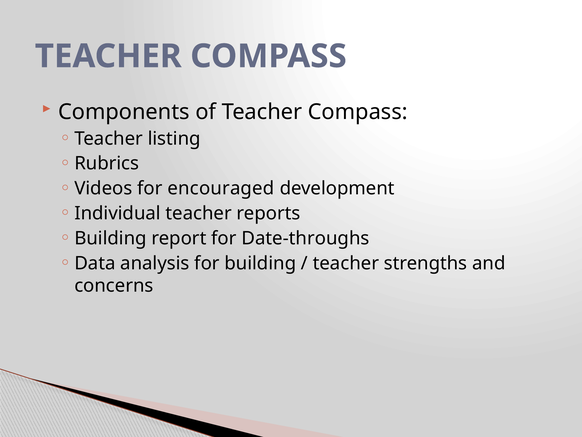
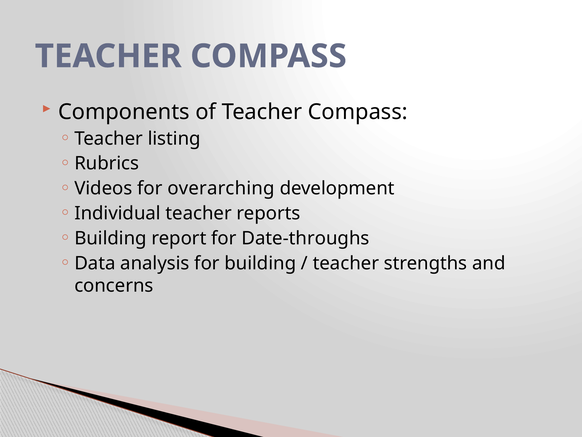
encouraged: encouraged -> overarching (221, 188)
